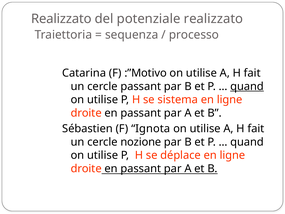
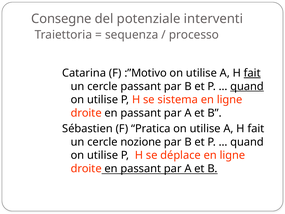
Realizzato: Realizzato -> Consegne (61, 19)
potenziale realizzato: realizzato -> interventi (213, 19)
fait underline: none -> present (252, 73)
Ignota: Ignota -> Pratica (151, 128)
